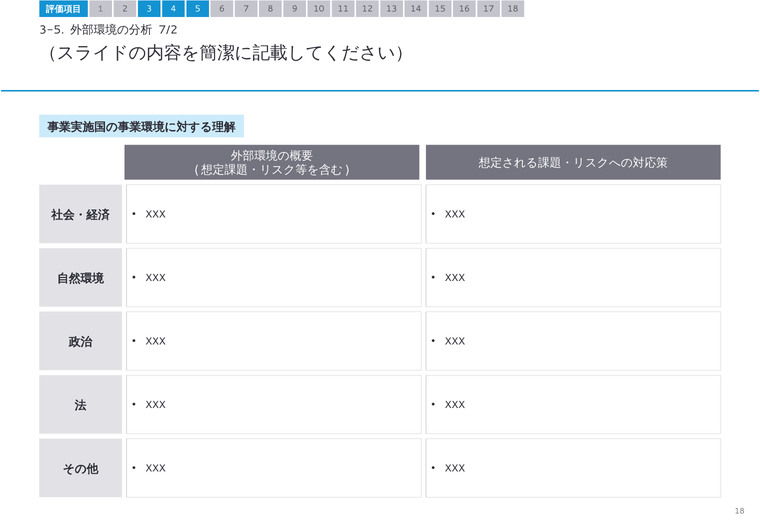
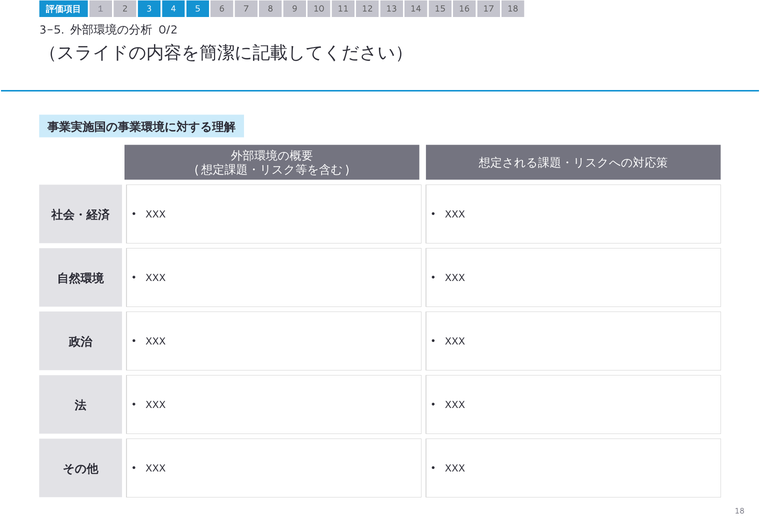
7/2: 7/2 -> 0/2 (168, 30)
